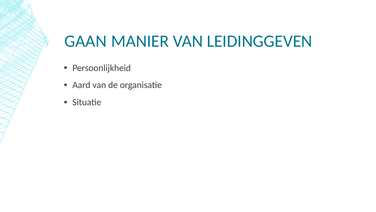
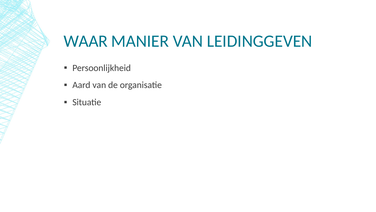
GAAN: GAAN -> WAAR (86, 41)
